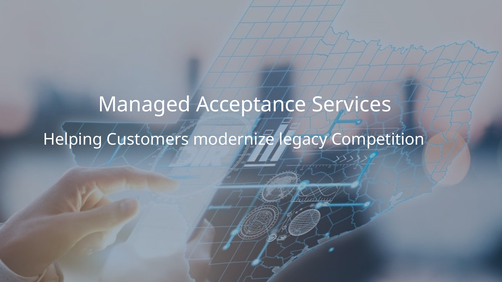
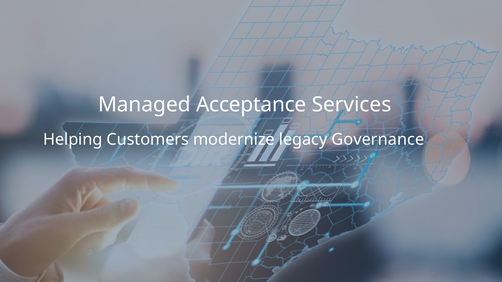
Competition: Competition -> Governance (378, 140)
